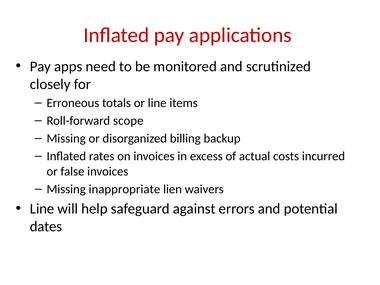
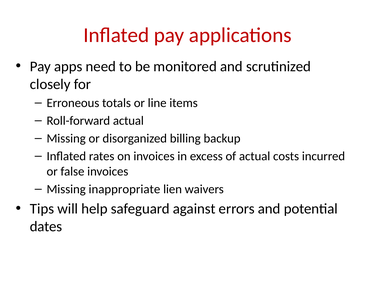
Roll-forward scope: scope -> actual (128, 121)
Line: Line -> Tips (42, 209)
